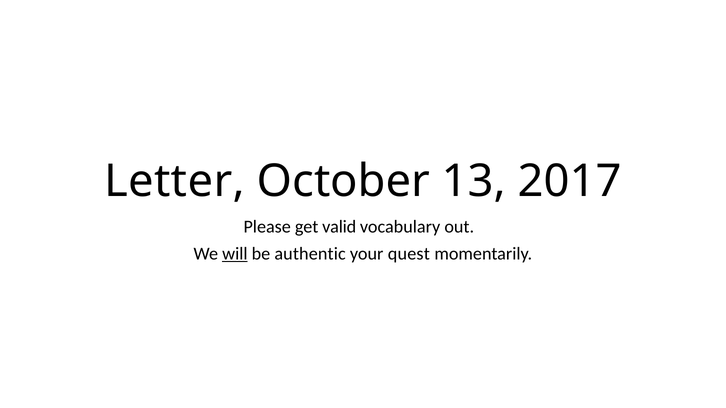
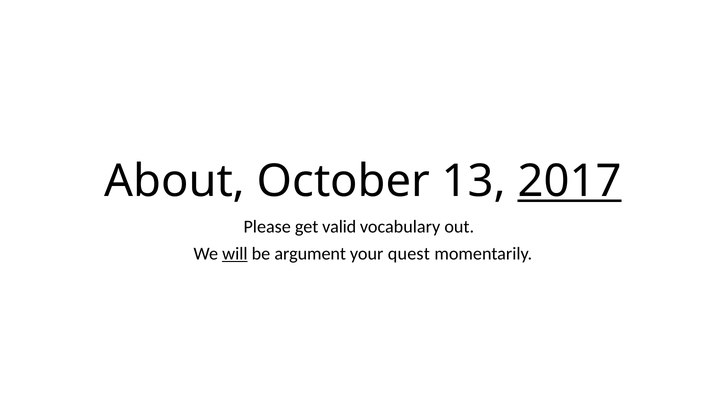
Letter: Letter -> About (175, 181)
2017 underline: none -> present (570, 181)
authentic: authentic -> argument (310, 254)
